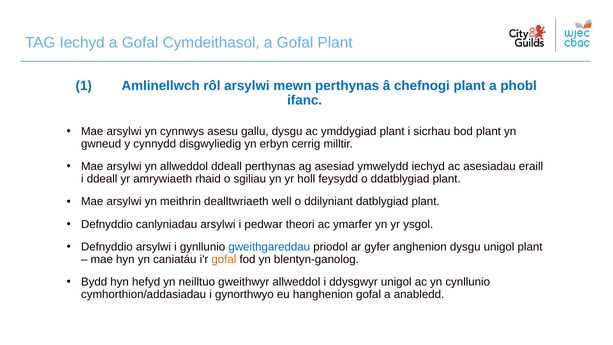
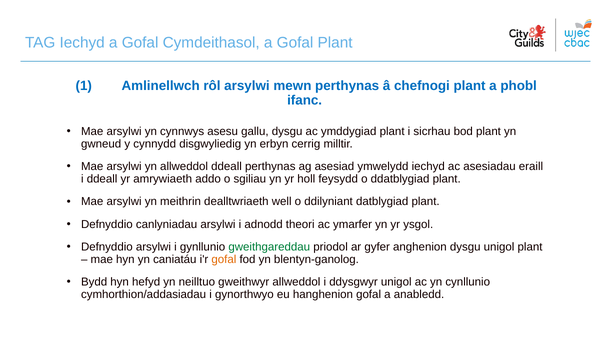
rhaid: rhaid -> addo (208, 179)
pedwar: pedwar -> adnodd (264, 224)
gweithgareddau colour: blue -> green (269, 247)
